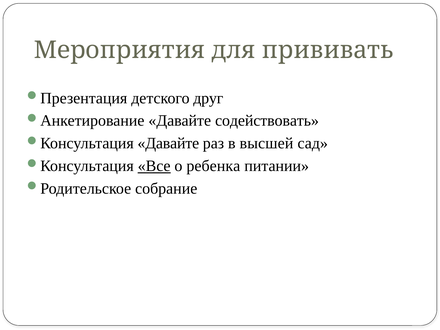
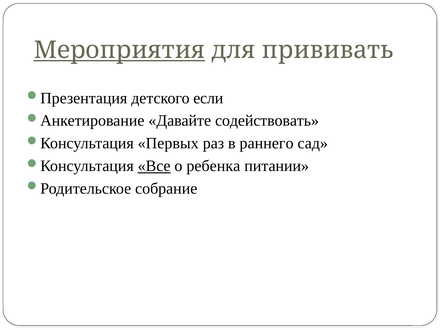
Мероприятия underline: none -> present (119, 50)
друг: друг -> если (208, 98)
Давайте: Давайте -> Первых (168, 143)
высшей: высшей -> раннего (267, 143)
